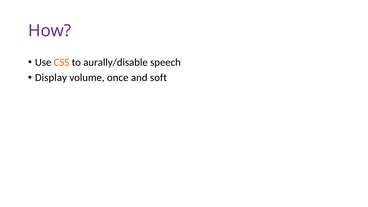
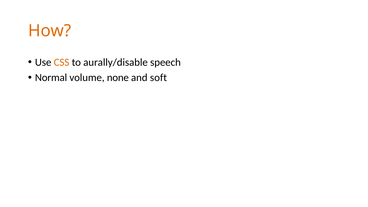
How colour: purple -> orange (50, 31)
Display: Display -> Normal (51, 78)
once: once -> none (118, 78)
